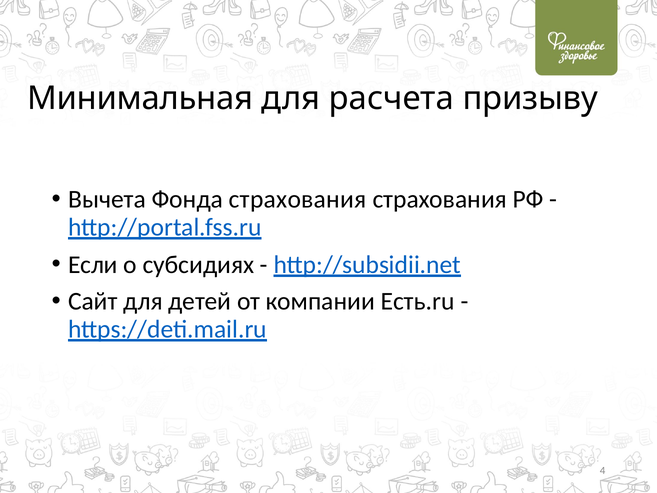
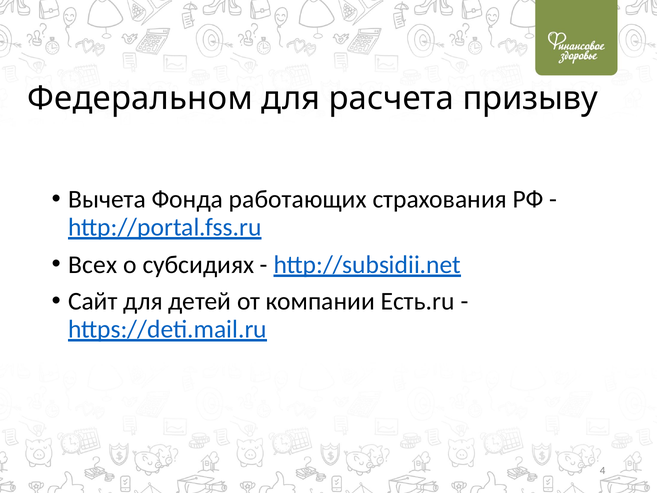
Минимальная: Минимальная -> Федеральном (140, 98)
Фонда страхования: страхования -> работающих (298, 199)
Если: Если -> Всех (93, 264)
